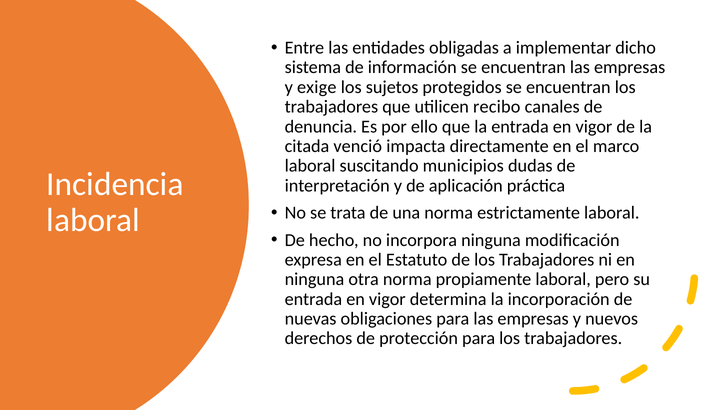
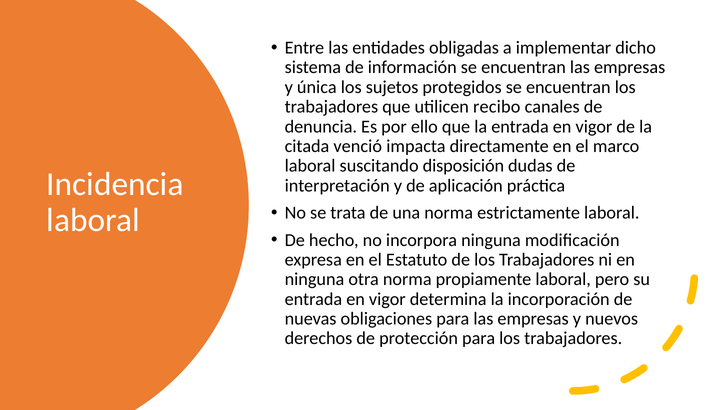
exige: exige -> única (317, 87)
municipios: municipios -> disposición (463, 166)
